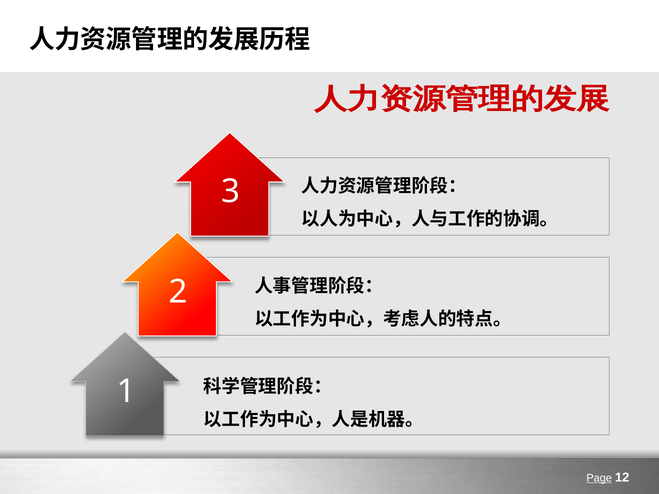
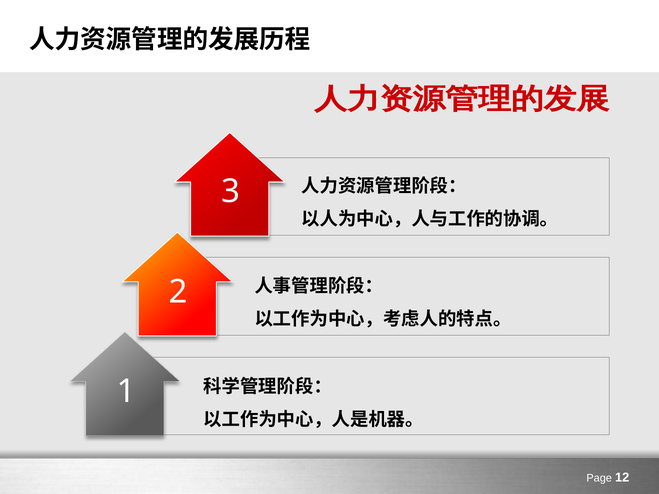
Page underline: present -> none (599, 478)
